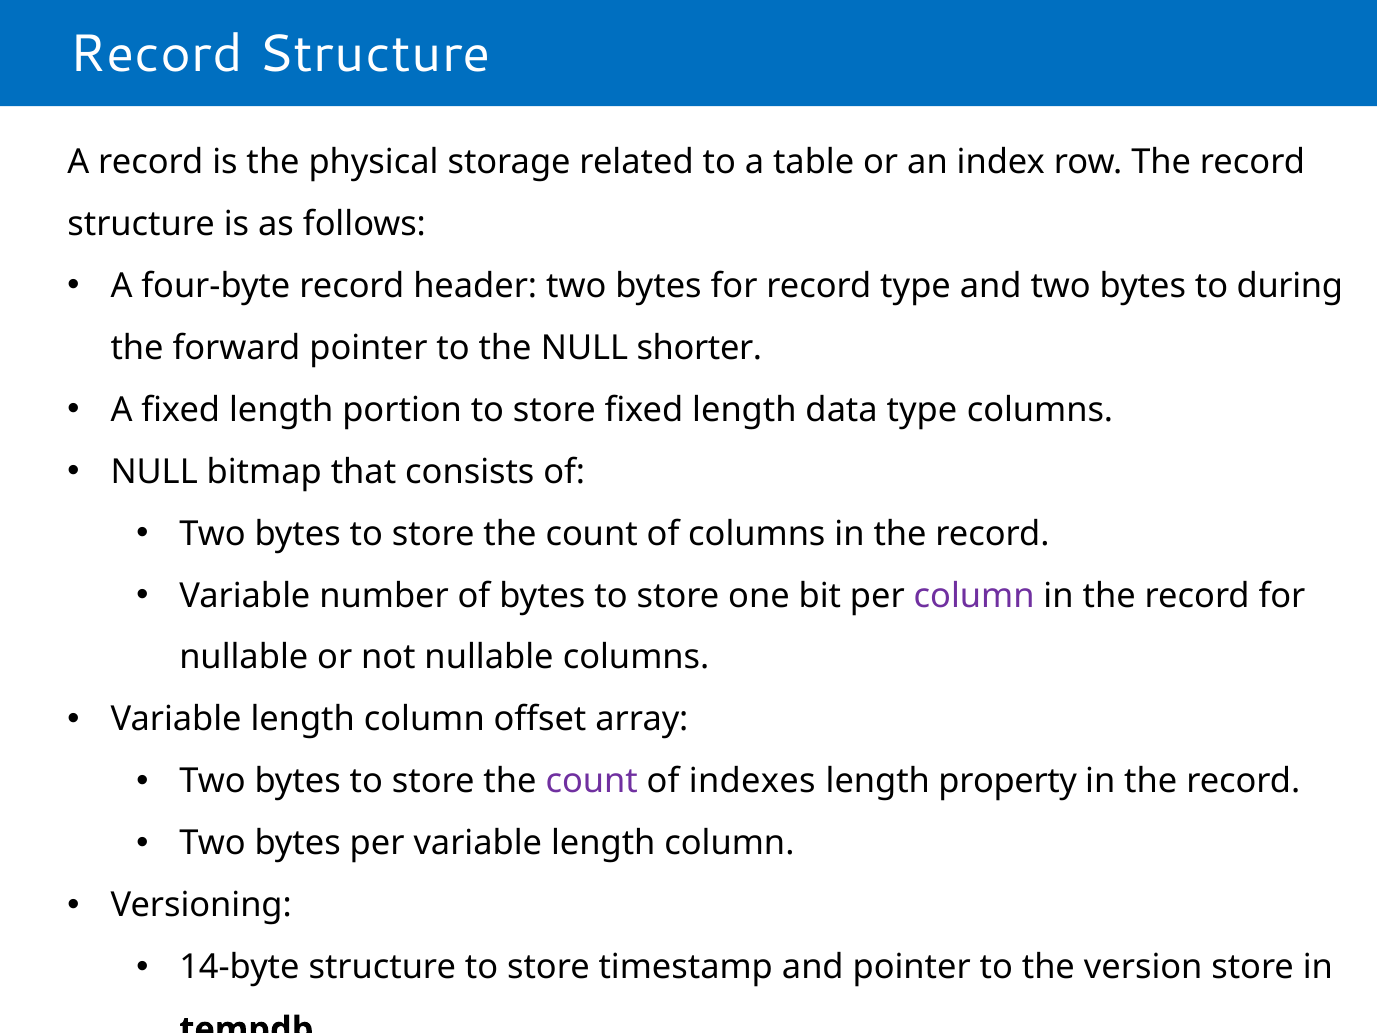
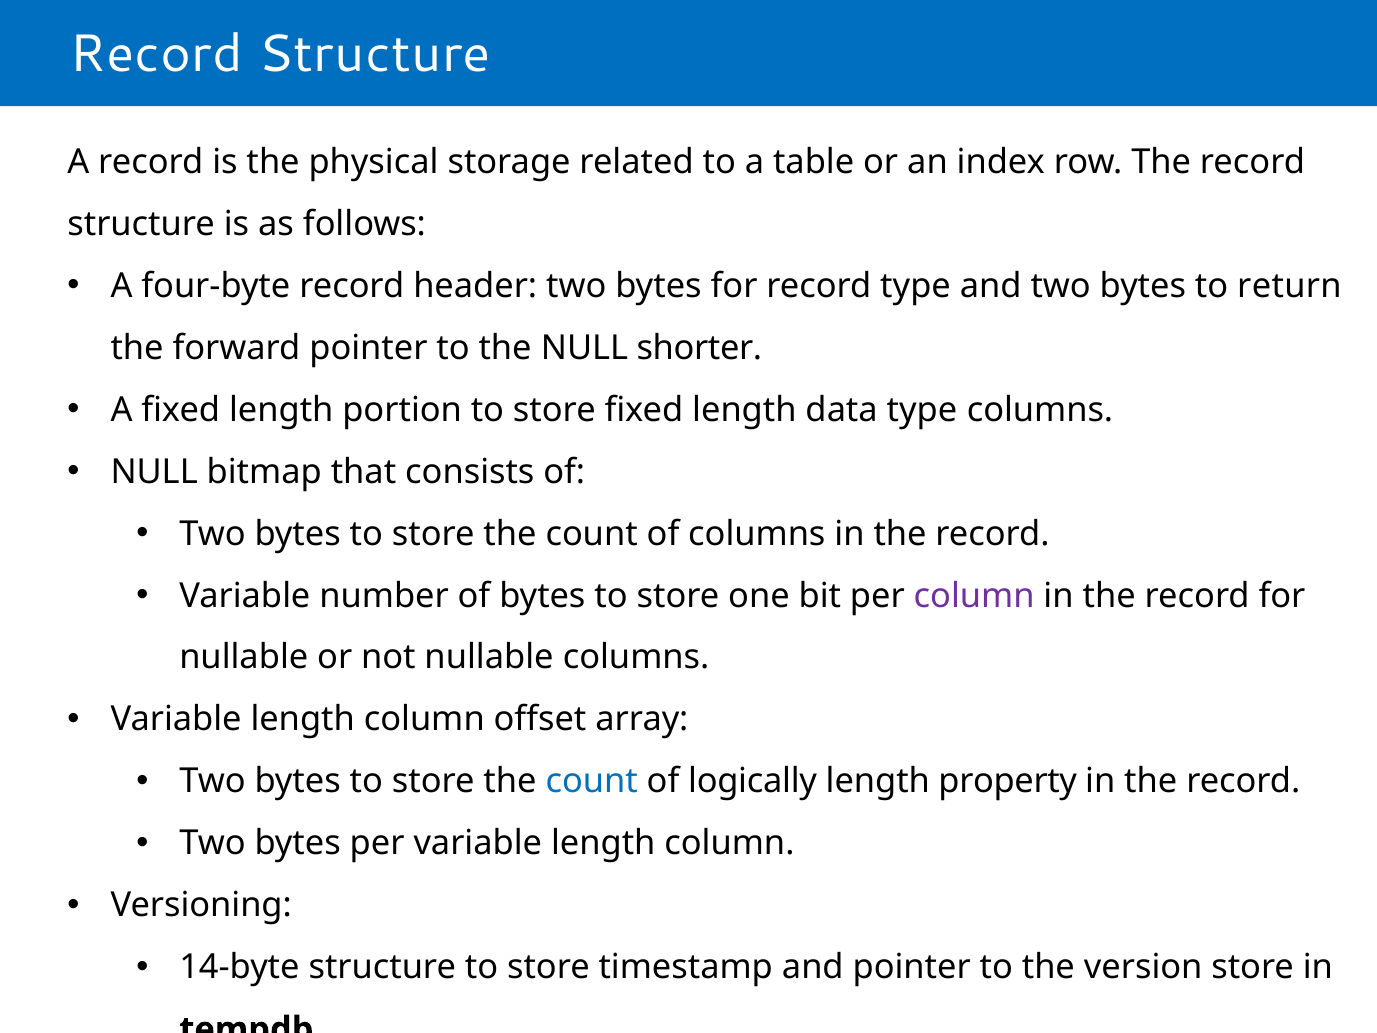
during: during -> return (1289, 286)
count colour: purple -> blue (592, 781)
indexes: indexes -> logically (753, 781)
